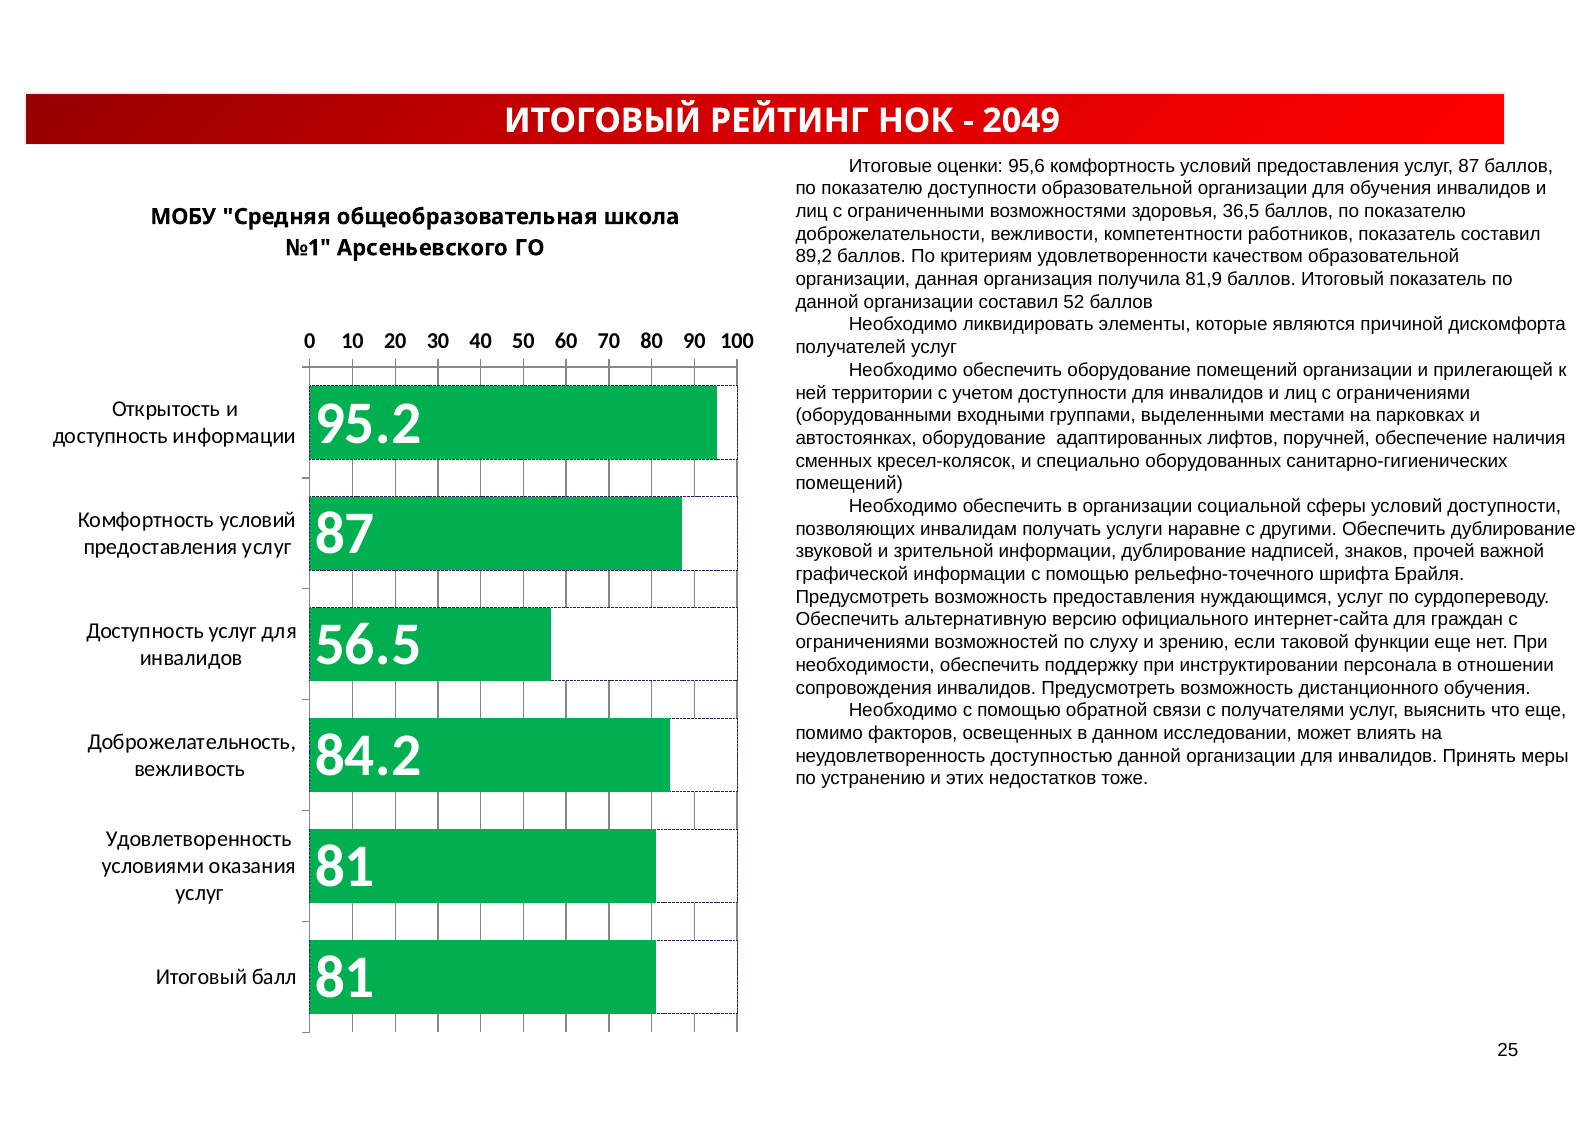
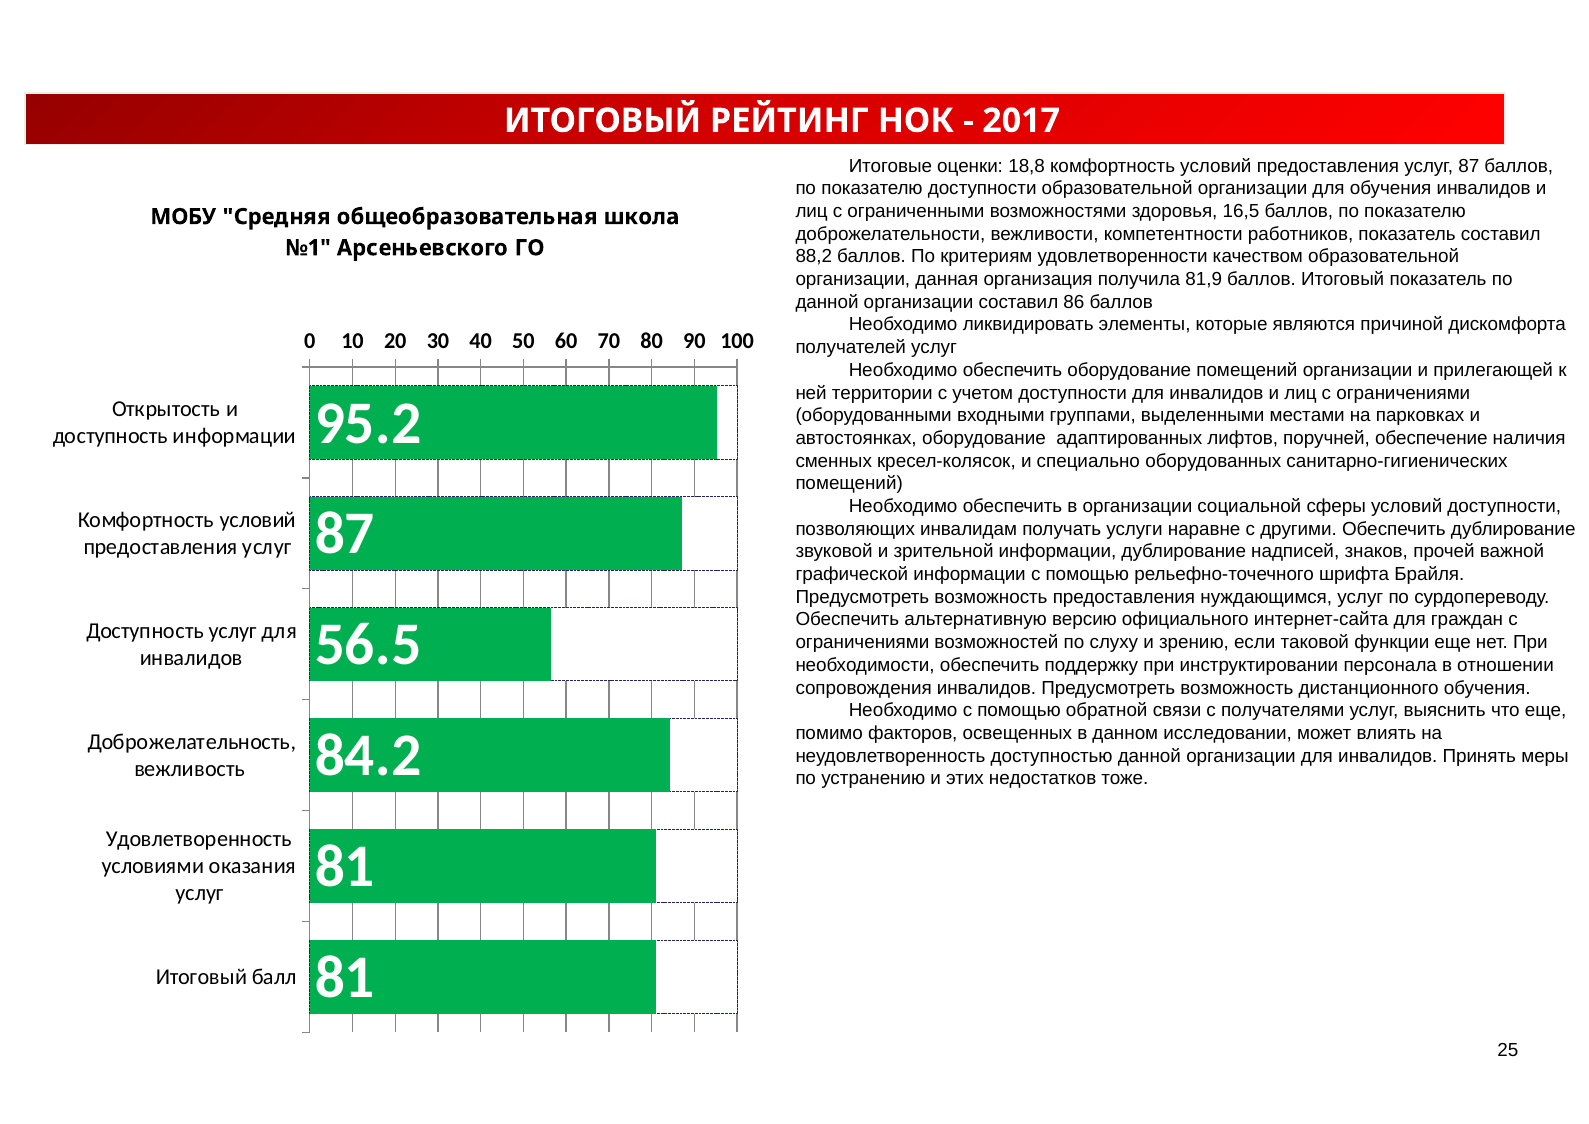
2049: 2049 -> 2017 (1021, 121)
95,6: 95,6 -> 18,8 (1027, 166)
36,5: 36,5 -> 16,5 (1241, 211)
89,2: 89,2 -> 88,2 (814, 257)
52: 52 -> 86 (1074, 302)
